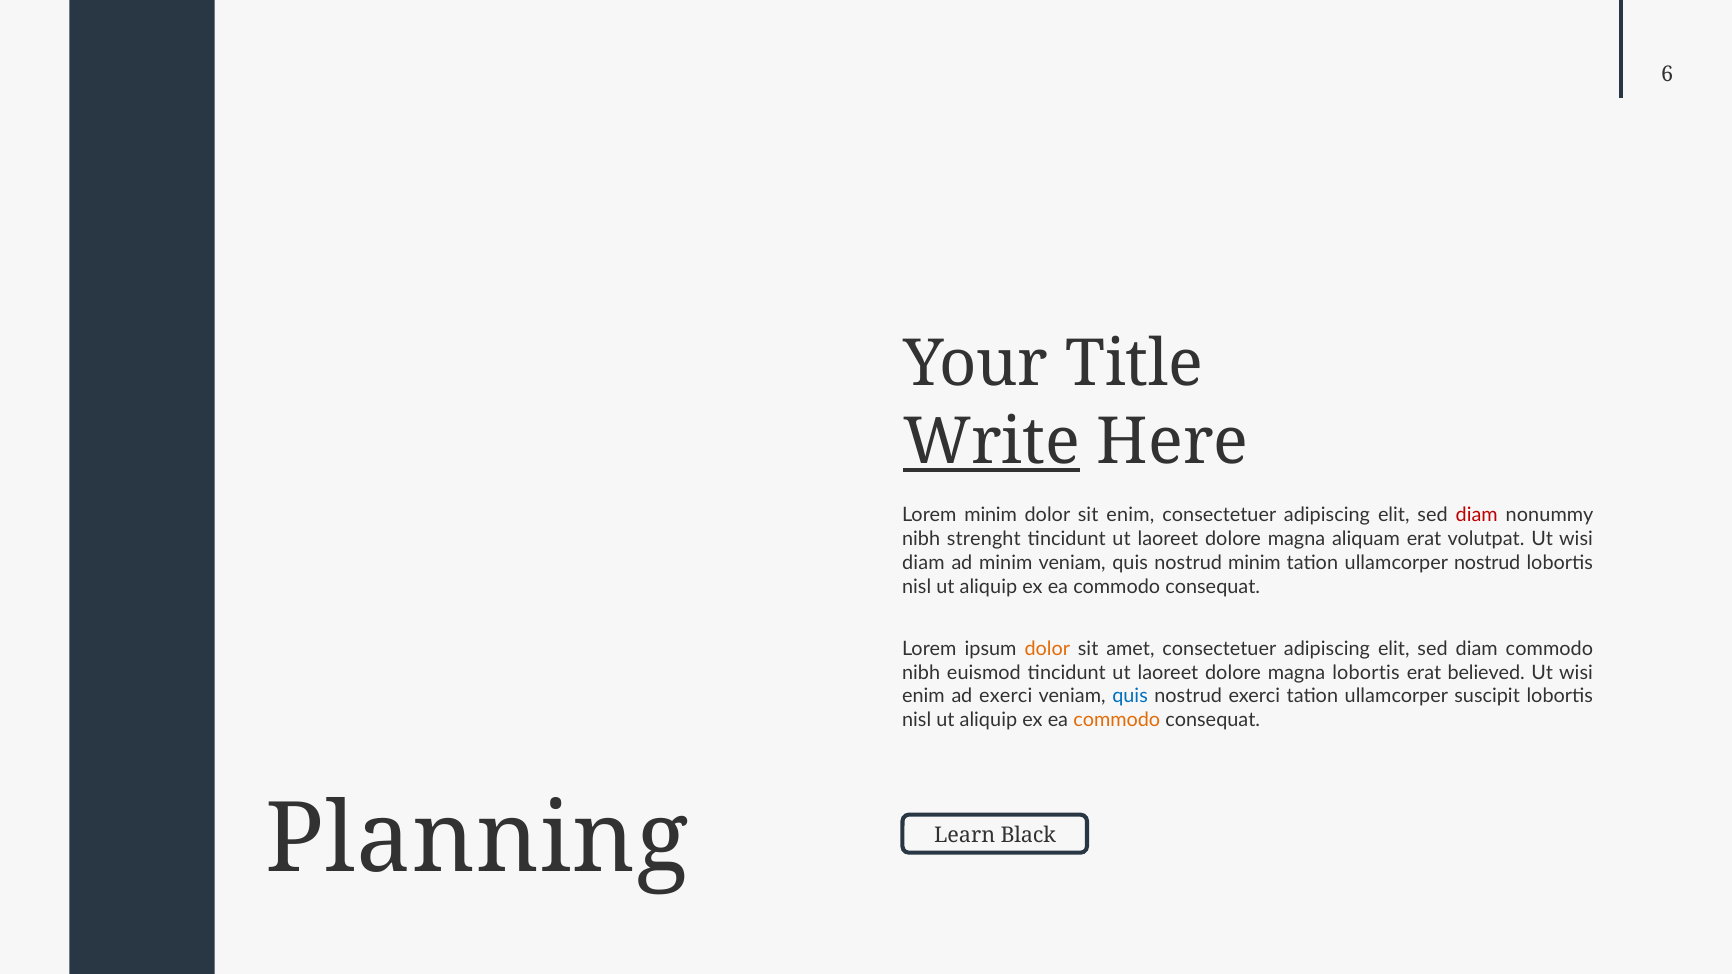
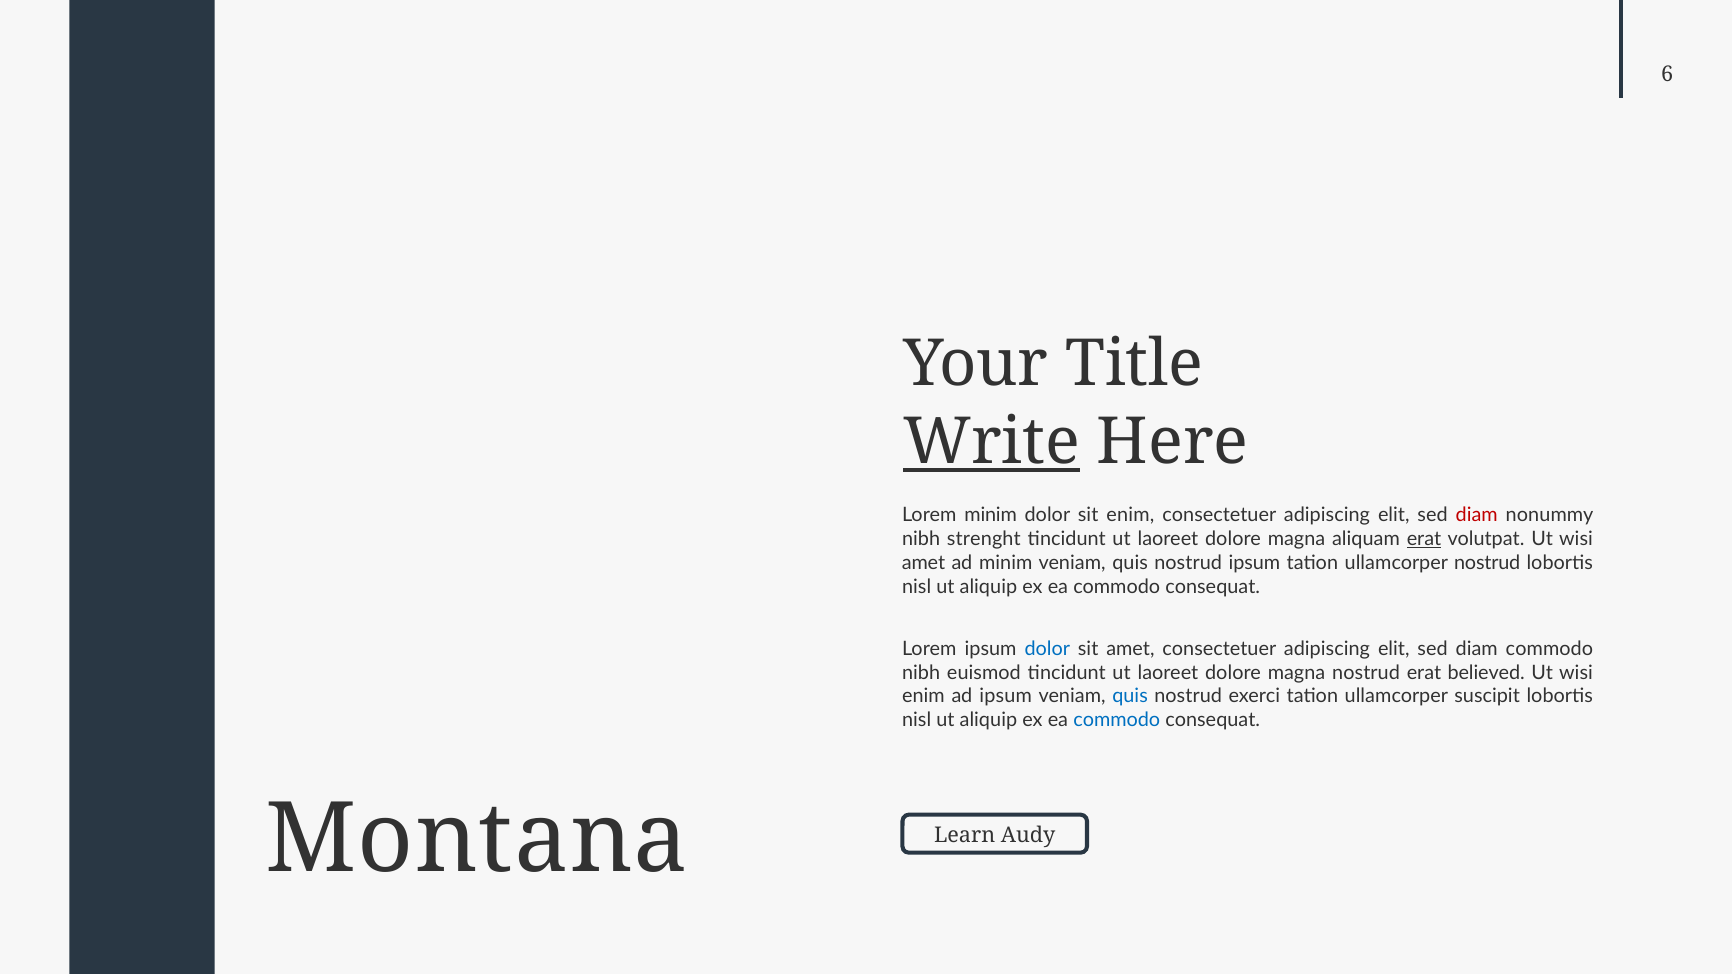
erat underline: none -> present (1424, 539)
diam: diam -> amet (924, 563)
nostrud minim: minim -> ipsum (1254, 563)
dolor colour: orange -> blue (1047, 649)
magna lobortis: lobortis -> nostrud (1366, 673)
ad exerci: exerci -> ipsum (1006, 697)
commodo colour: orange -> blue (1117, 720)
Planning: Planning -> Montana (477, 840)
Black: Black -> Audy (1028, 835)
